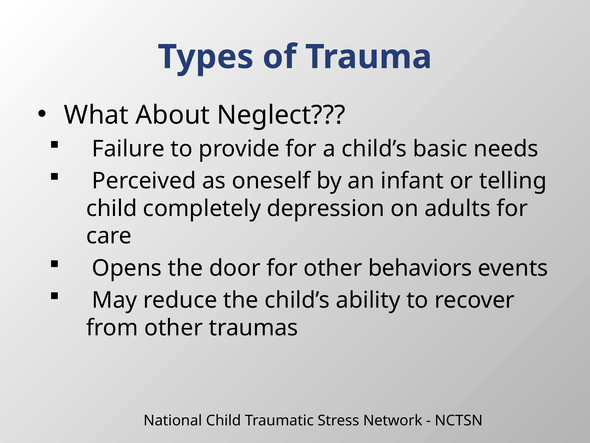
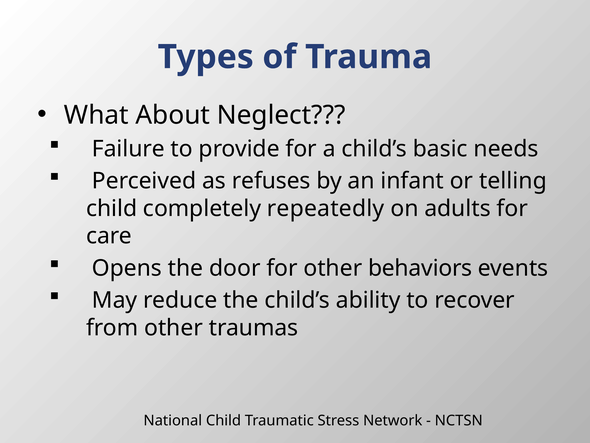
oneself: oneself -> refuses (271, 181)
depression: depression -> repeatedly (326, 208)
